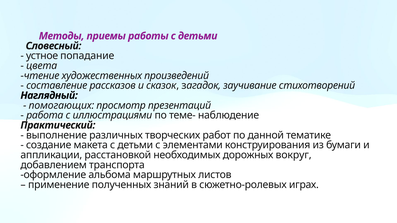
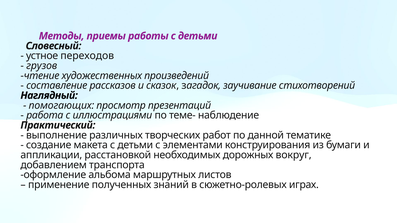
попадание: попадание -> переходов (87, 56)
цвета: цвета -> грузов (42, 66)
